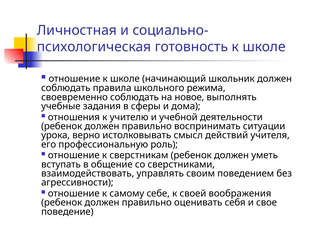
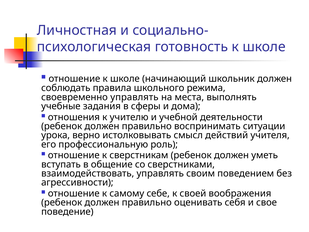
своевременно соблюдать: соблюдать -> управлять (134, 97)
новое: новое -> места (189, 97)
